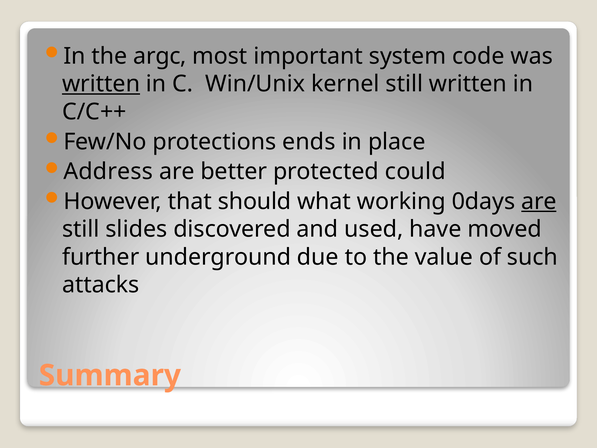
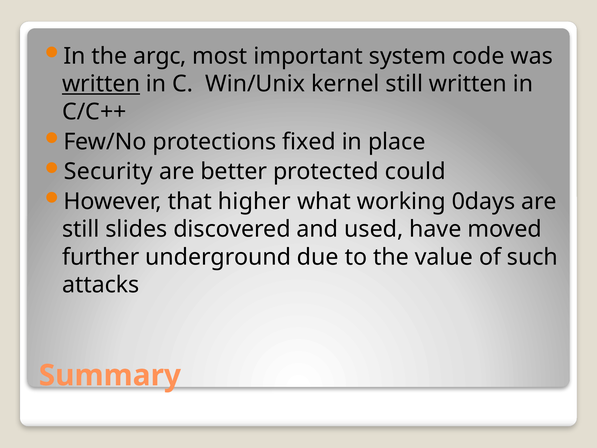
ends: ends -> fixed (309, 142)
Address: Address -> Security (108, 171)
should: should -> higher (254, 201)
are underline: present -> none (539, 201)
